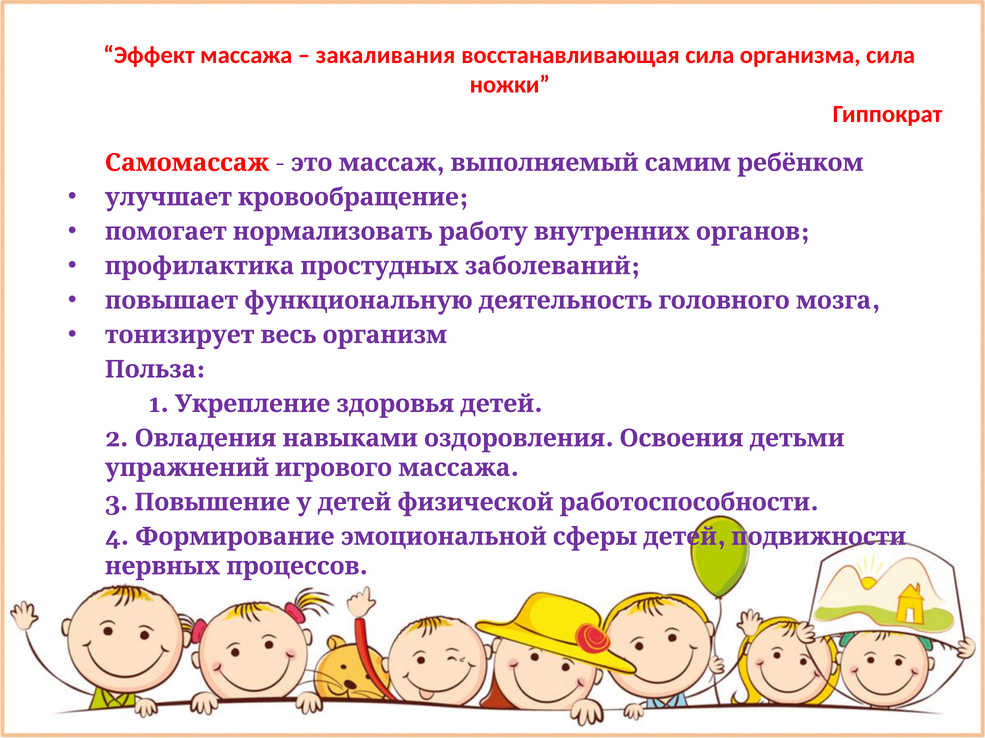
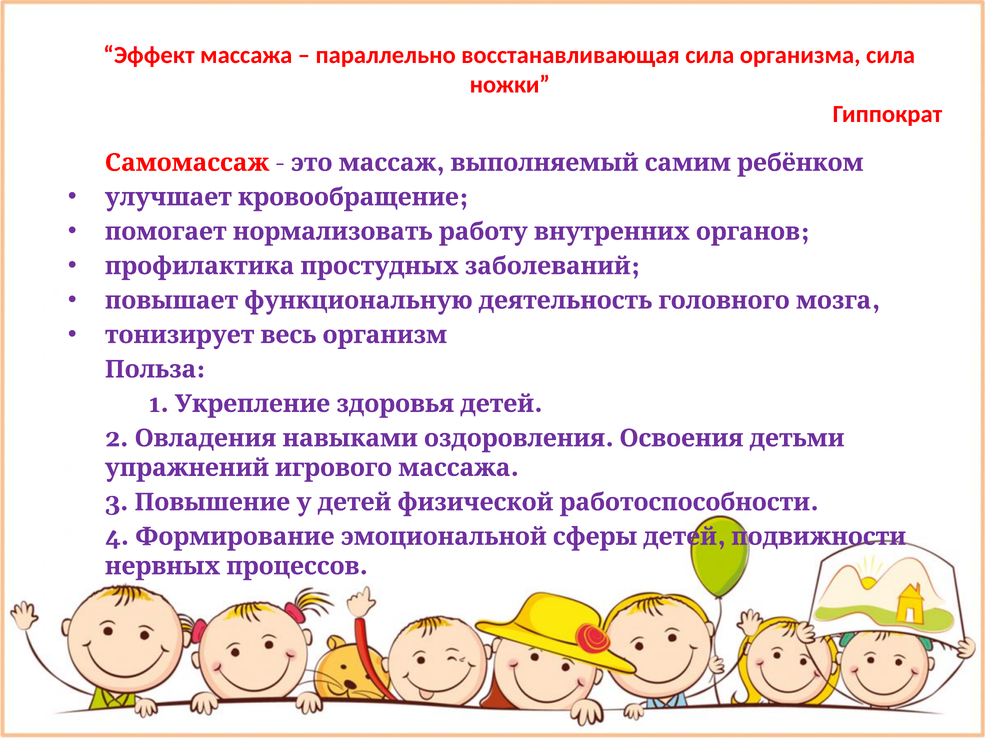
закаливания: закаливания -> параллельно (386, 55)
